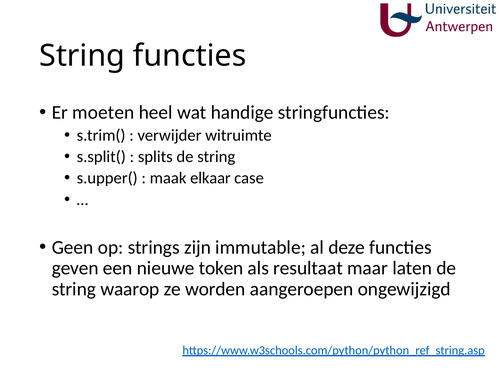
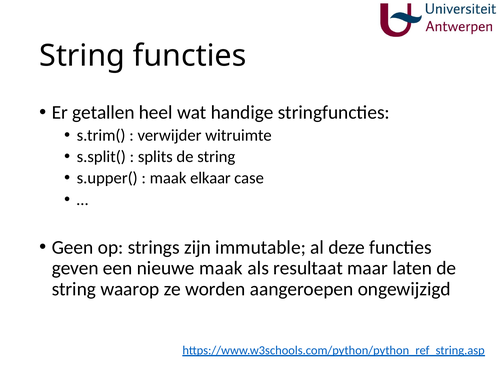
moeten: moeten -> getallen (103, 112)
nieuwe token: token -> maak (221, 268)
